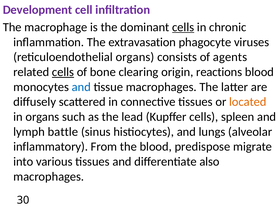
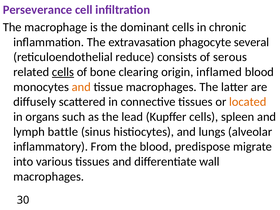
Development: Development -> Perseverance (37, 10)
cells underline: present -> none (183, 27)
viruses: viruses -> several (252, 42)
reticuloendothelial organs: organs -> reduce (135, 57)
agents: agents -> serous (230, 57)
reactions: reactions -> inflamed (219, 72)
and colour: blue -> orange (81, 87)
also: also -> wall (209, 162)
